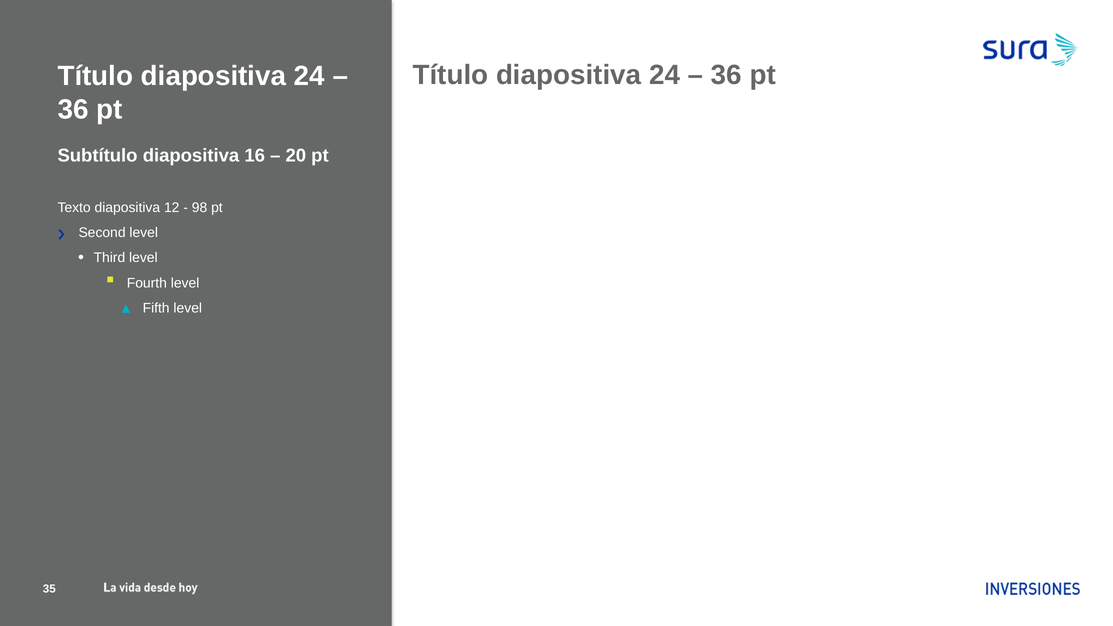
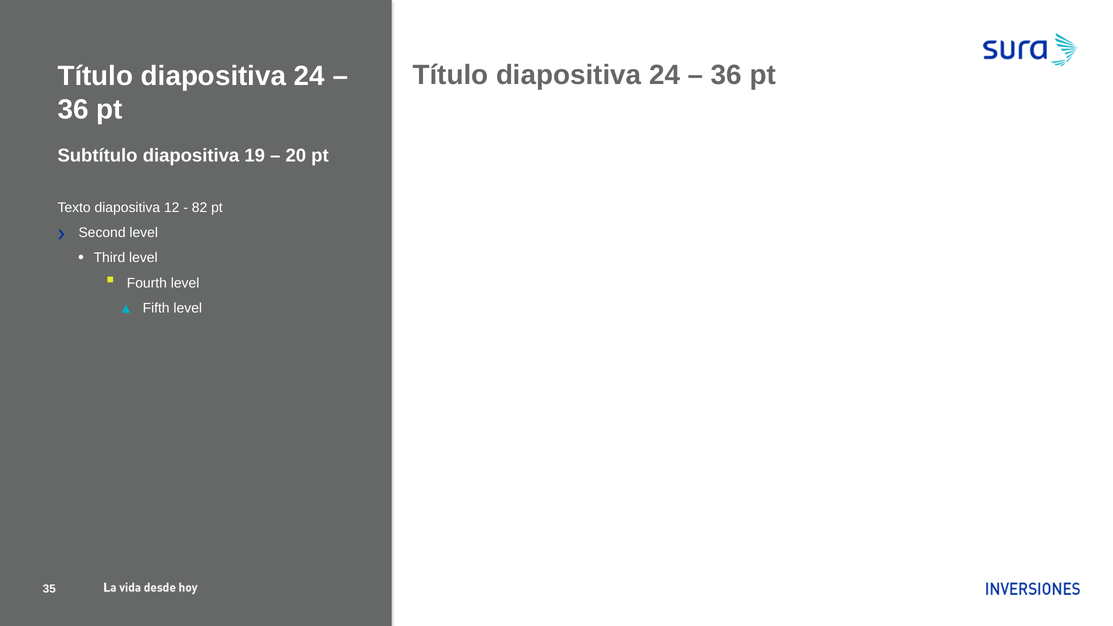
16: 16 -> 19 (255, 155)
98: 98 -> 82 (200, 208)
